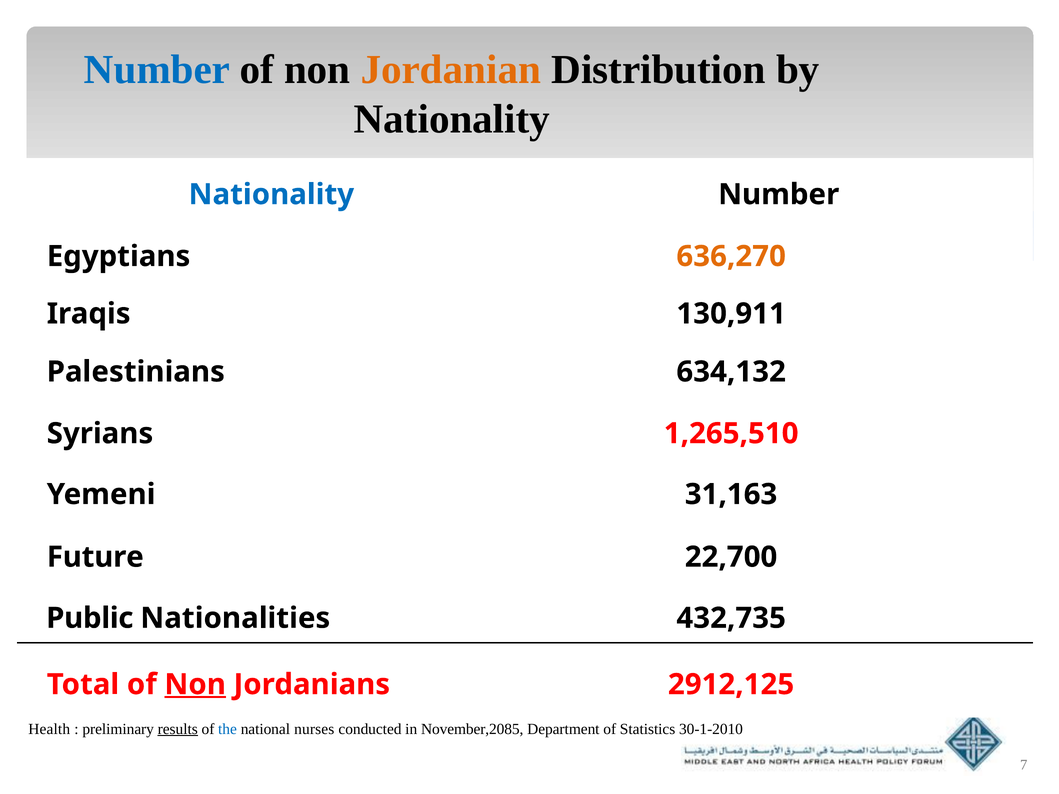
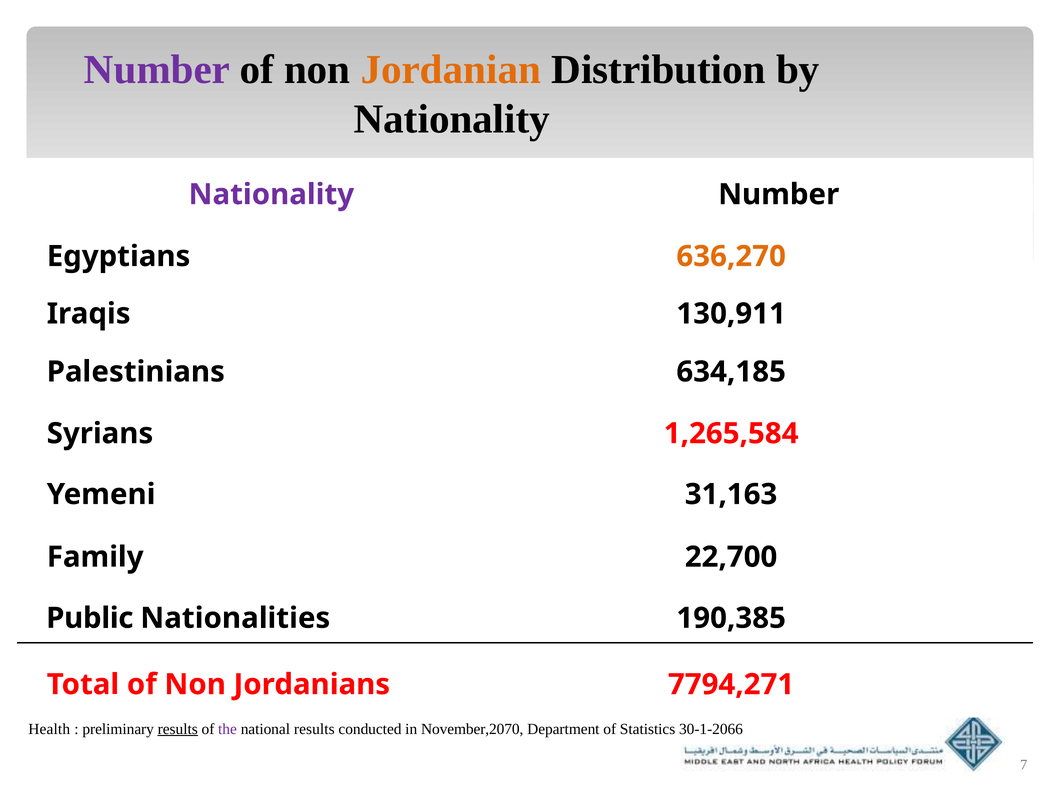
Number colour: blue -> purple (157, 70)
Nationality colour: blue -> purple (271, 194)
634,132: 634,132 -> 634,185 (731, 372)
1,265,510: 1,265,510 -> 1,265,584 (731, 434)
Future: Future -> Family (95, 557)
432,735: 432,735 -> 190,385 (731, 618)
Non underline: present -> none (195, 685)
2912,125: 2912,125 -> 7794,271 (731, 685)
the colour: blue -> purple (227, 729)
national nurses: nurses -> results (314, 729)
November,2085: November,2085 -> November,2070 (472, 729)
30-1-2010: 30-1-2010 -> 30-1-2066 (711, 729)
